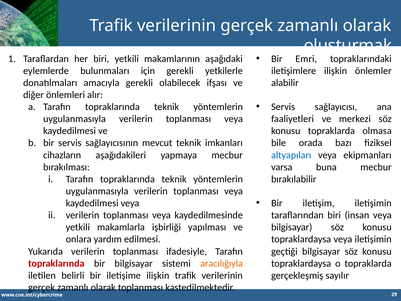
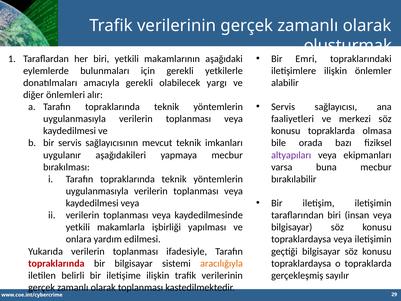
ifşası: ifşası -> yargı (217, 83)
cihazların: cihazların -> uygulanır (62, 155)
altyapıları colour: blue -> purple (291, 155)
